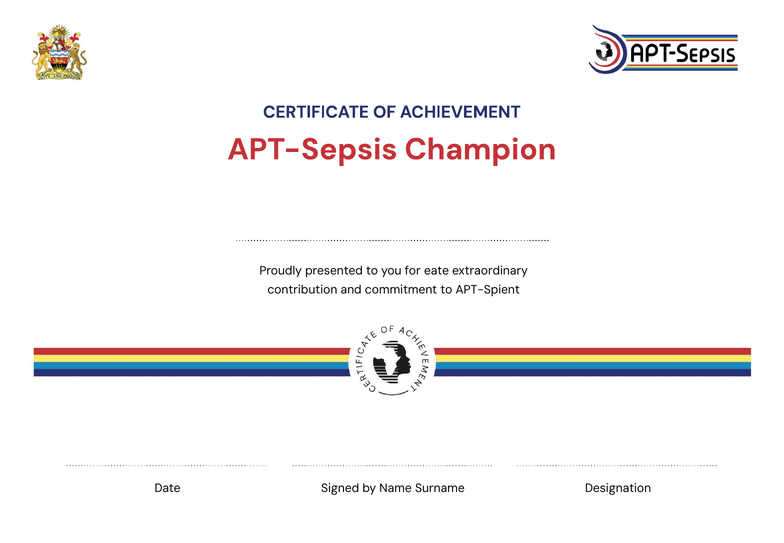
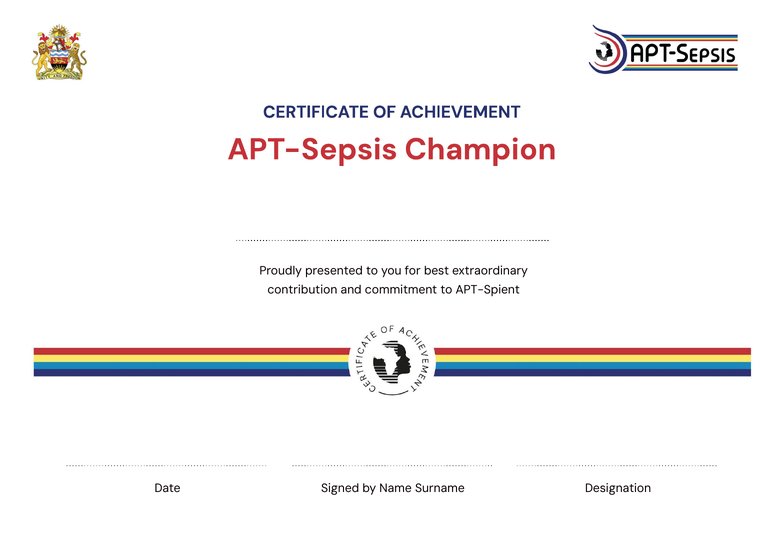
eate: eate -> best (437, 271)
